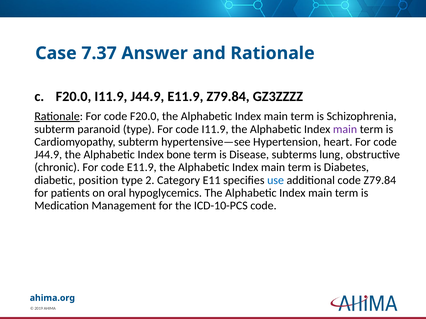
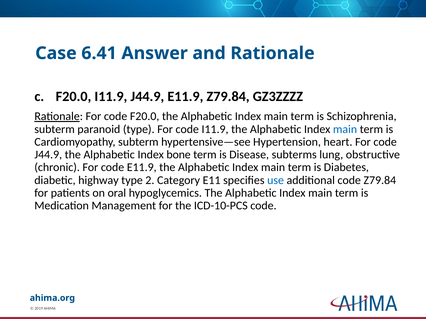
7.37: 7.37 -> 6.41 (99, 53)
main colour: purple -> blue (345, 129)
position: position -> highway (98, 180)
